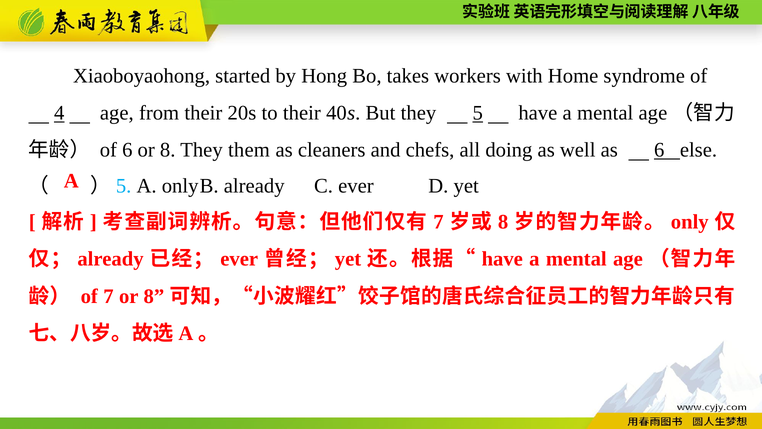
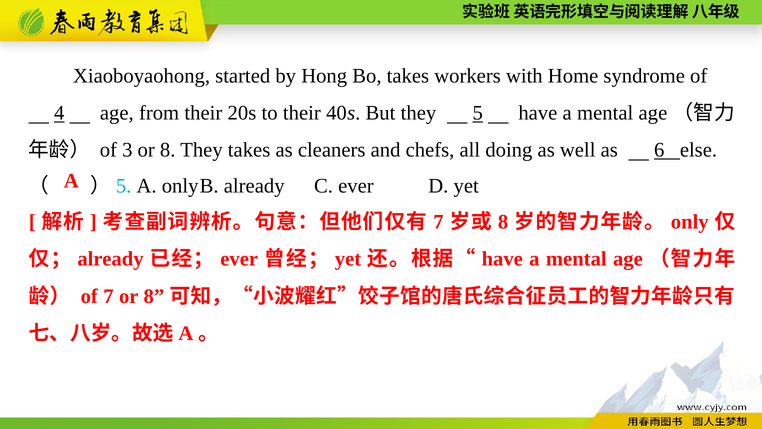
of 6: 6 -> 3 (127, 150)
They them: them -> takes (249, 150)
